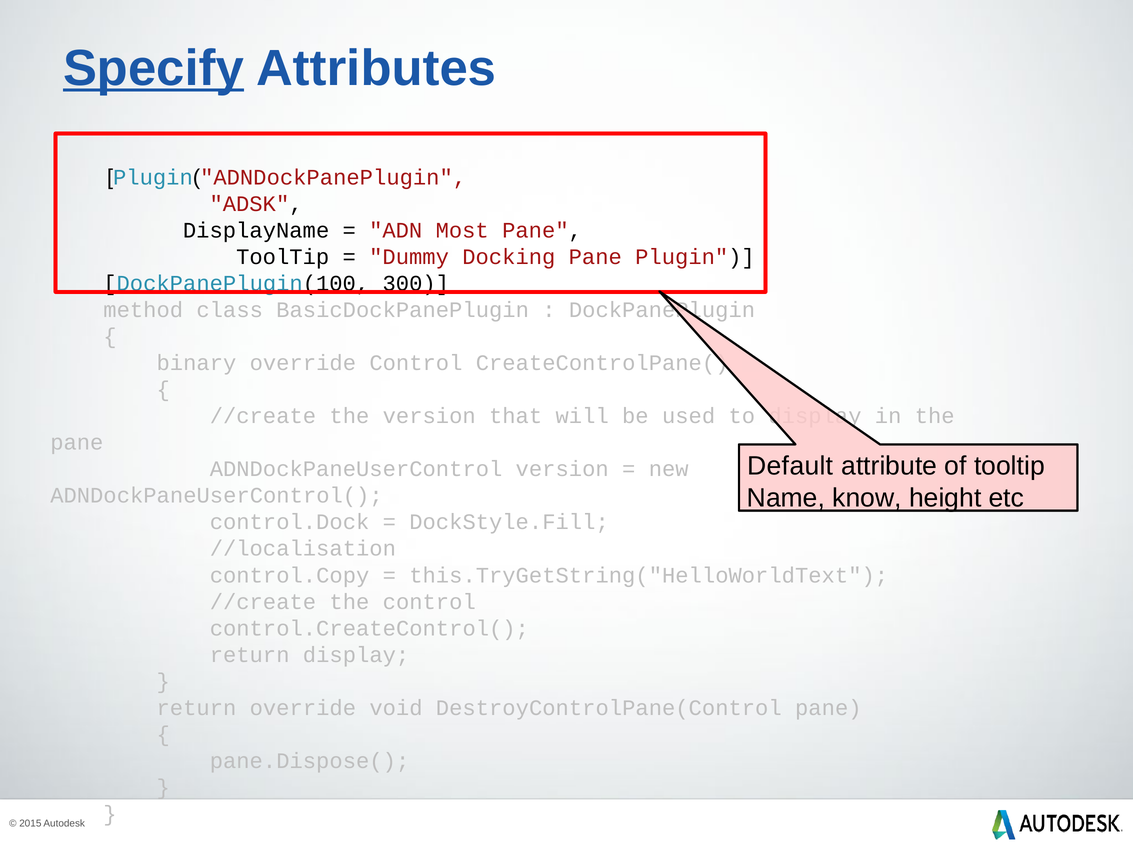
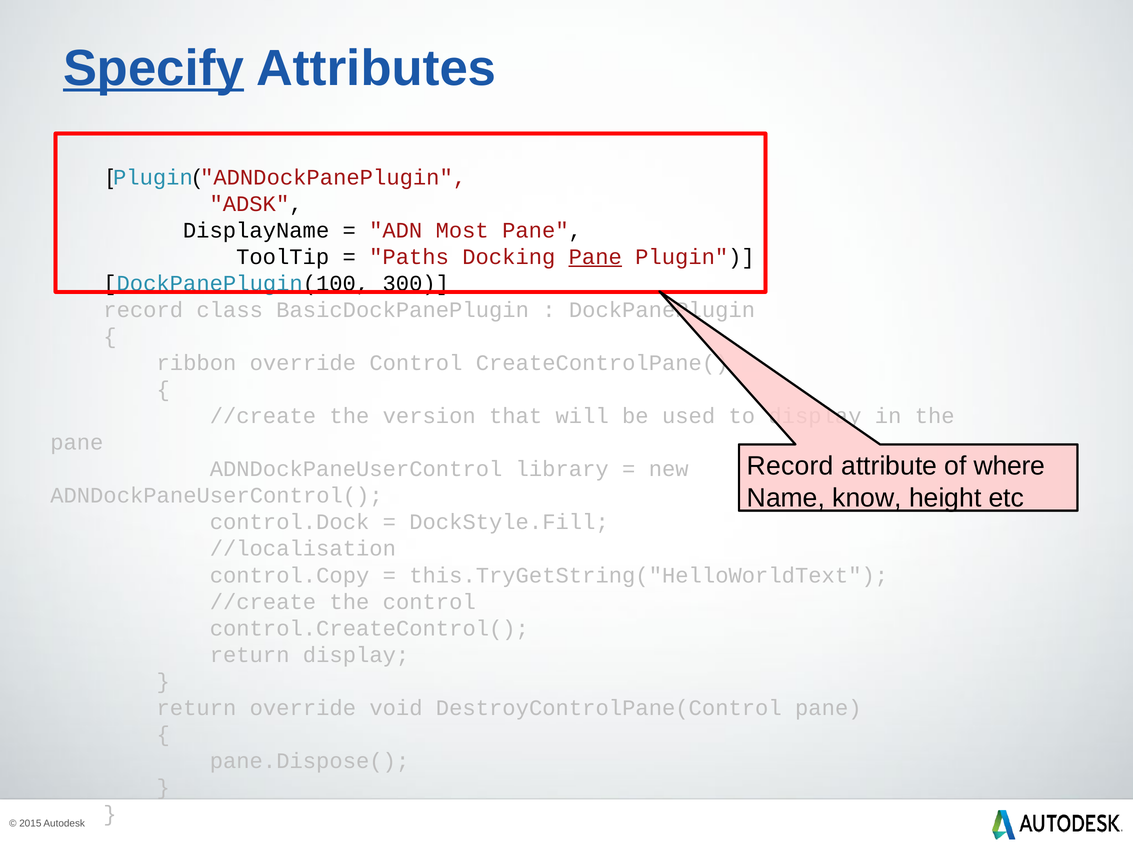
Dummy: Dummy -> Paths (409, 257)
Pane underline: none -> present (595, 257)
method: method -> record (143, 310)
binary: binary -> ribbon (196, 363)
Default: Default -> Record (790, 466)
of tooltip: tooltip -> where (1010, 466)
ADNDockPaneUserControl version: version -> library (562, 469)
